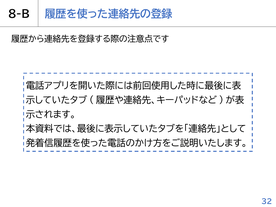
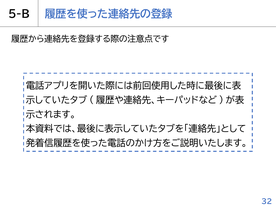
8-B: 8-B -> 5-B (19, 14)
